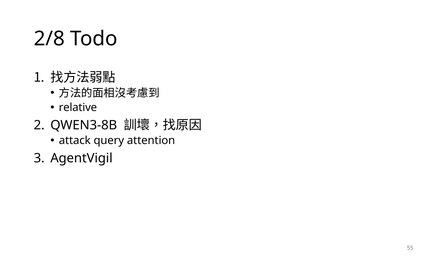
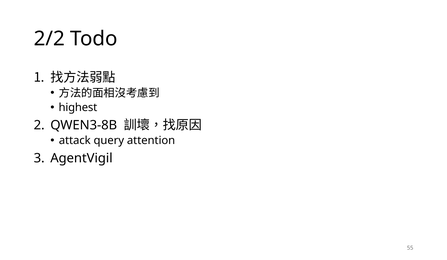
2/8: 2/8 -> 2/2 (49, 39)
relative: relative -> highest (78, 108)
